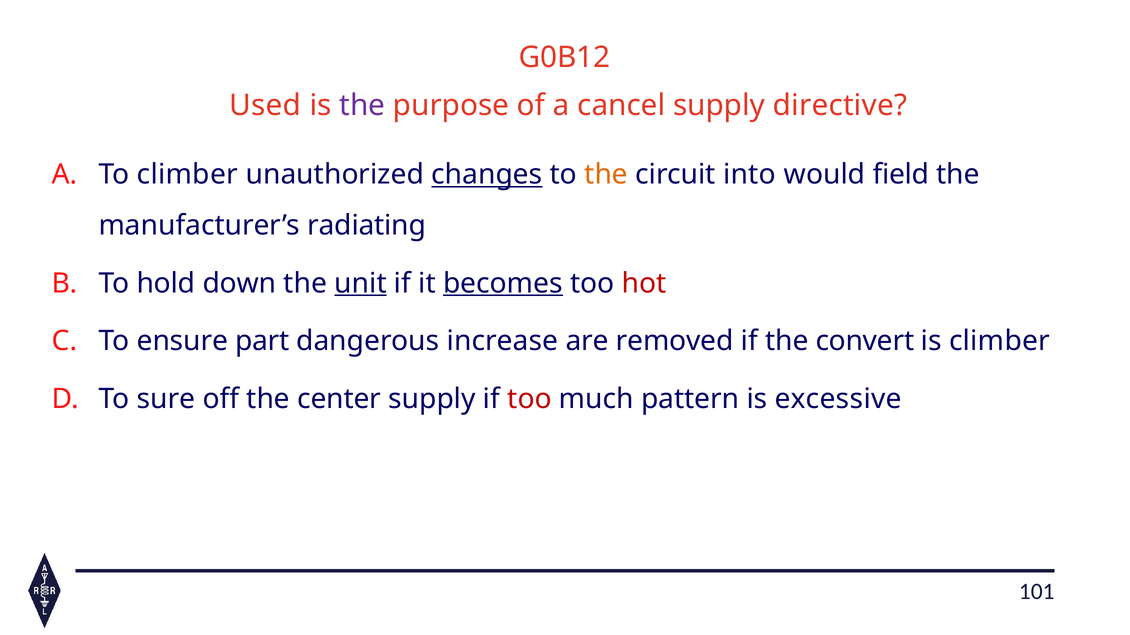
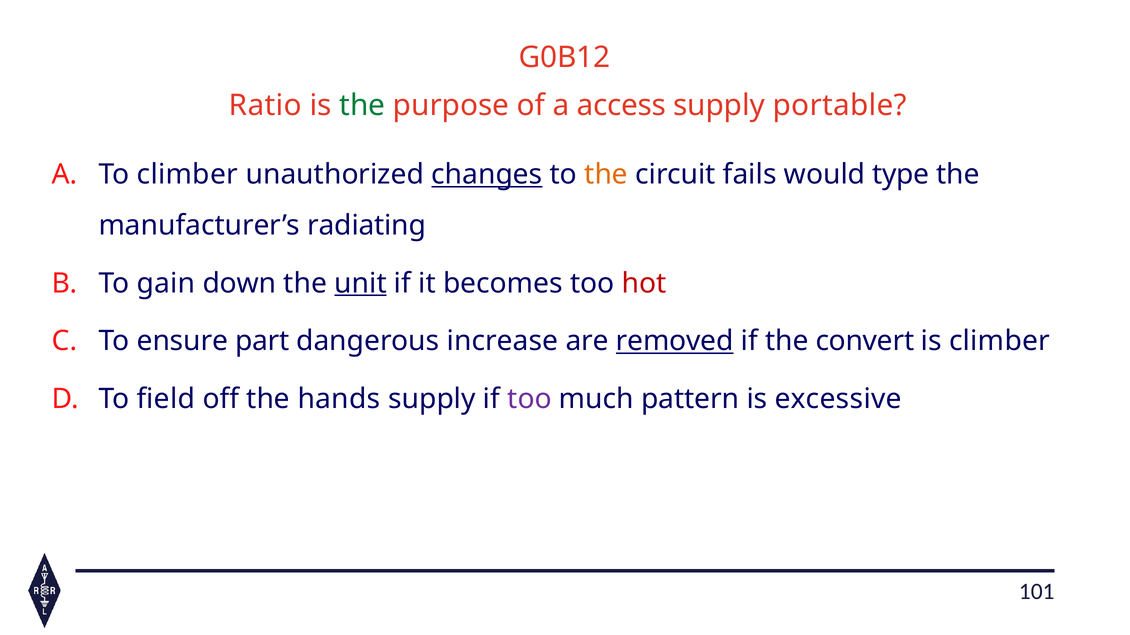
Used: Used -> Ratio (265, 106)
the colour: purple -> green (362, 106)
cancel: cancel -> access (621, 106)
directive: directive -> portable (840, 106)
into: into -> fails (750, 175)
field: field -> type (901, 175)
hold: hold -> gain (166, 283)
becomes underline: present -> none (503, 283)
removed underline: none -> present (675, 341)
sure: sure -> field (166, 399)
center: center -> hands (339, 399)
too colour: red -> purple (530, 399)
